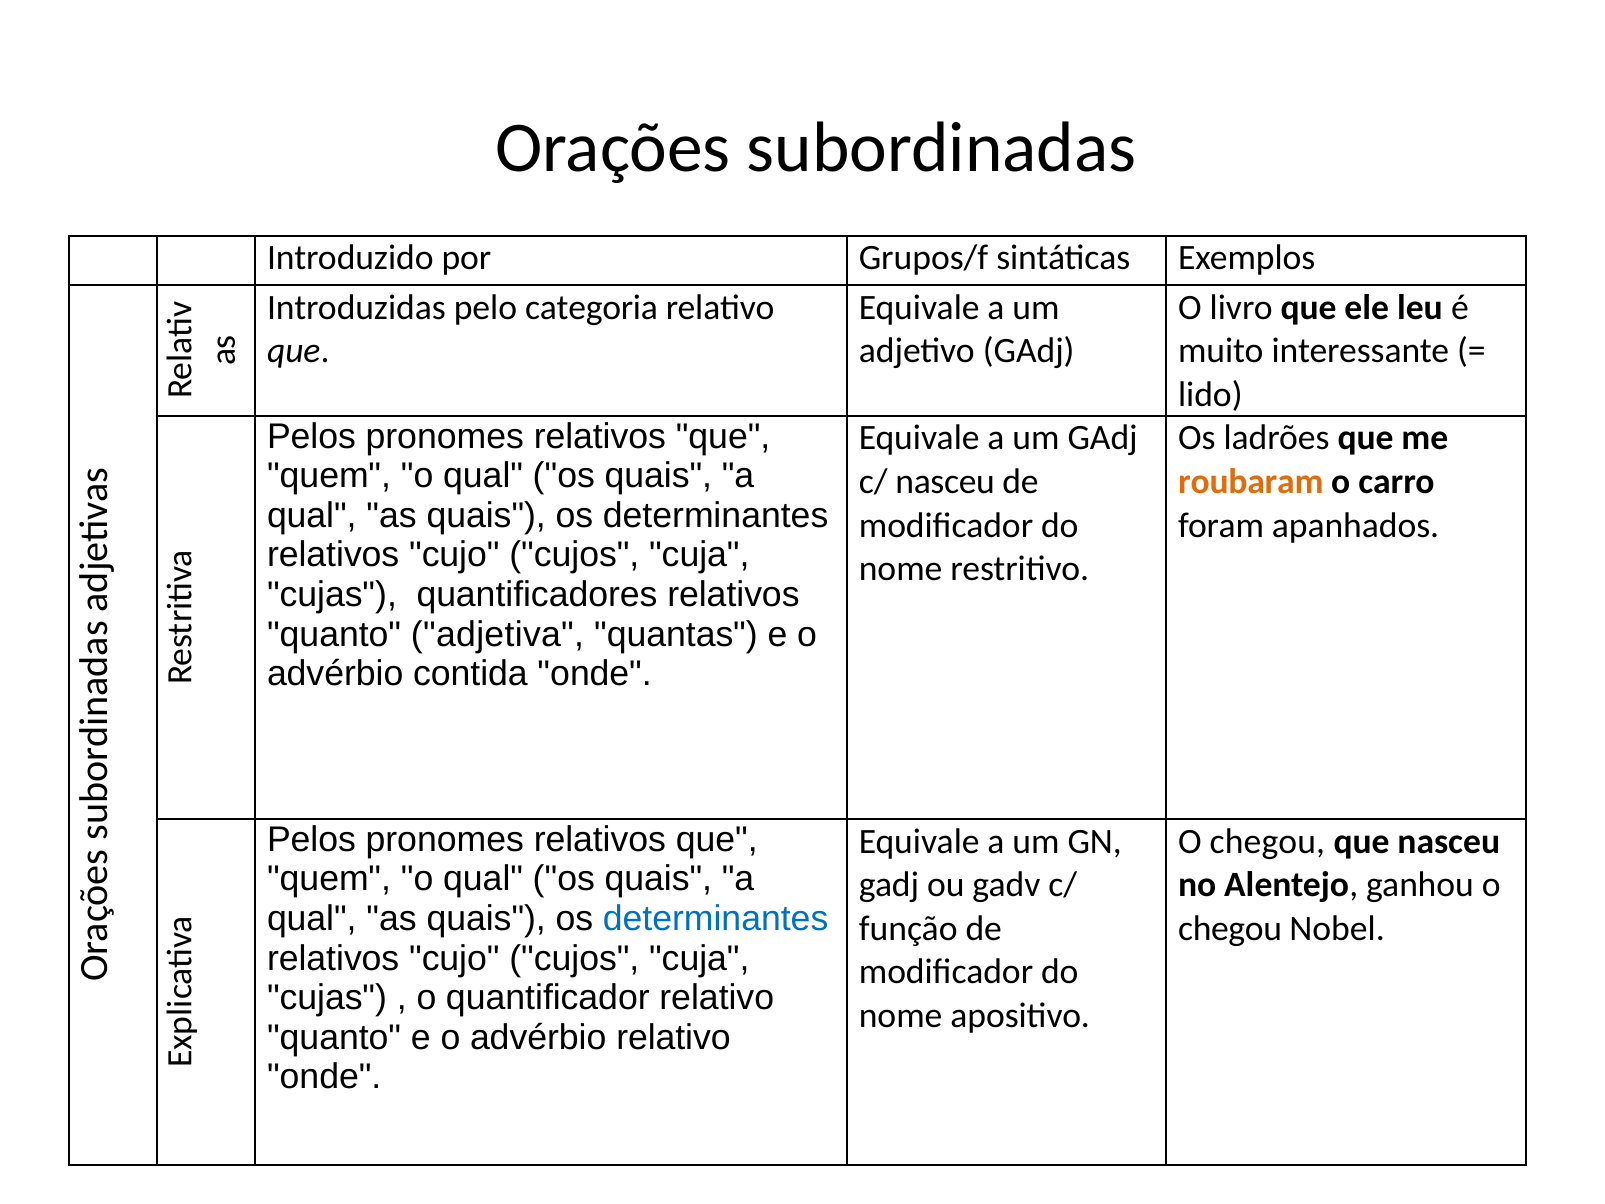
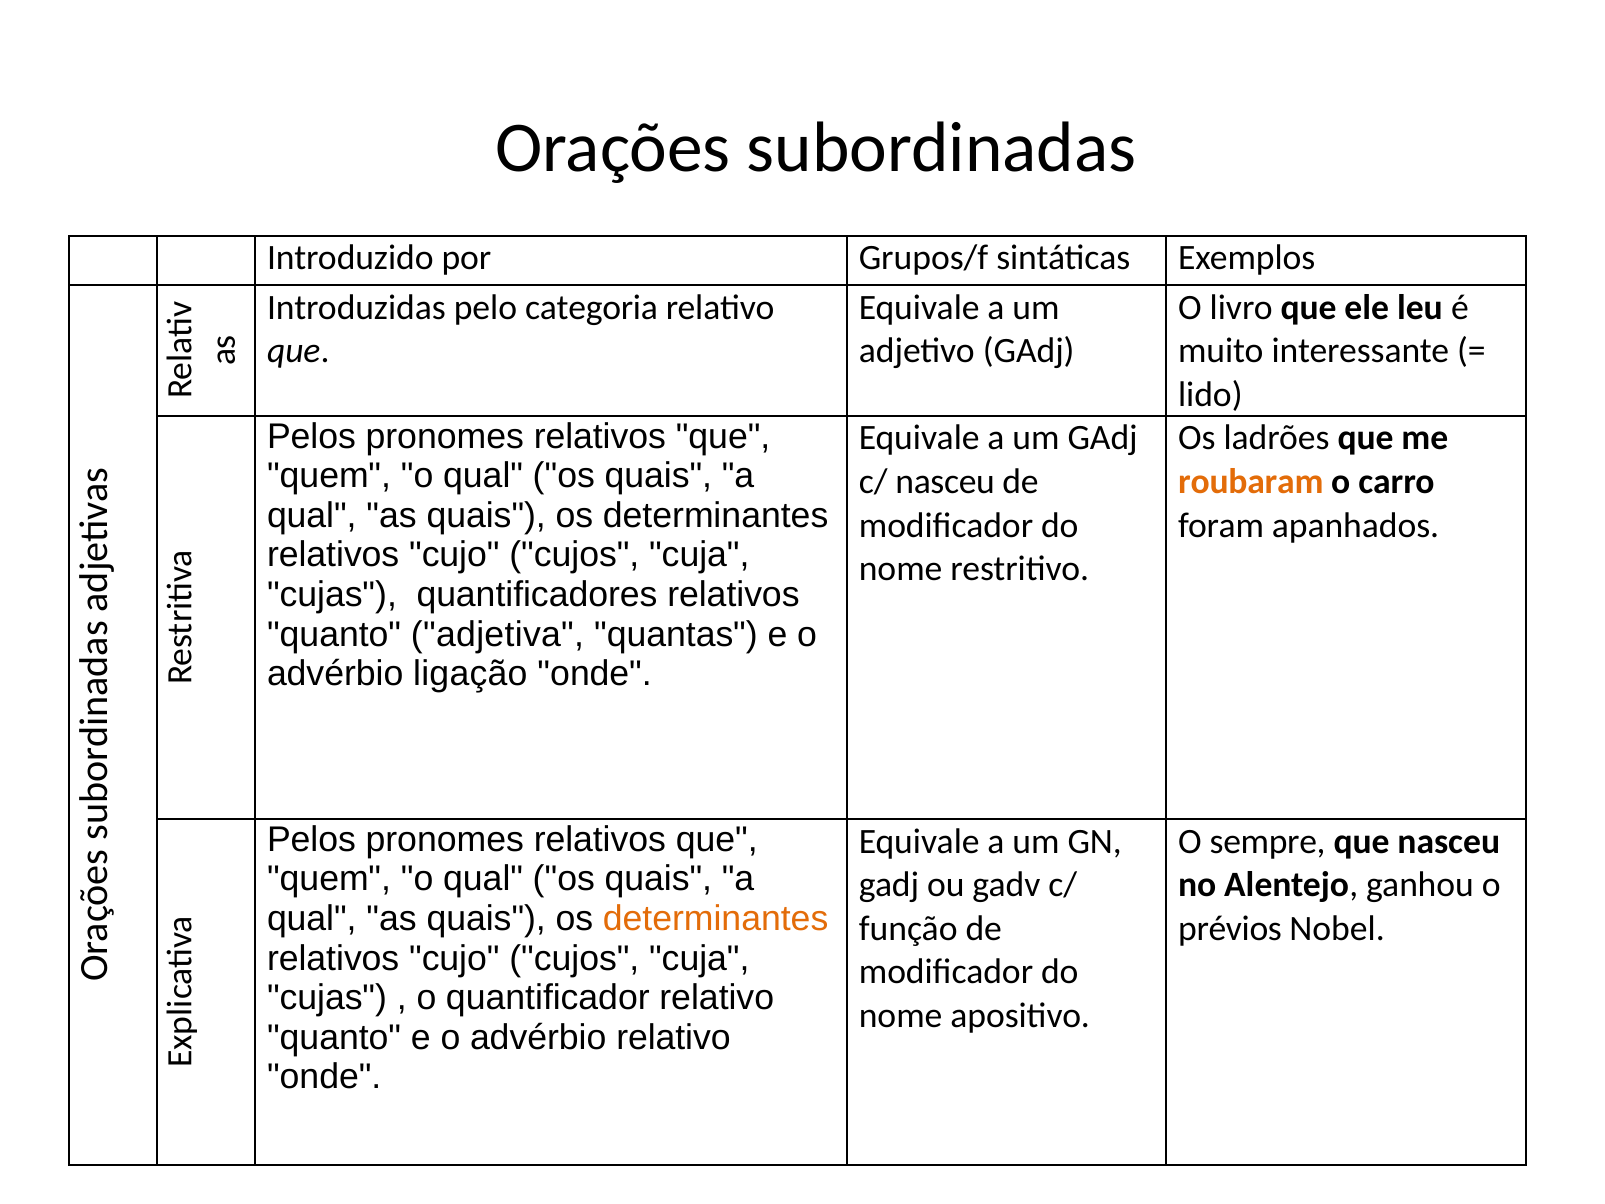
contida: contida -> ligação (470, 674)
chegou: chegou -> sempre (1268, 841)
determinantes colour: blue -> orange (716, 919)
chegou: chegou -> prévios (1230, 928)
